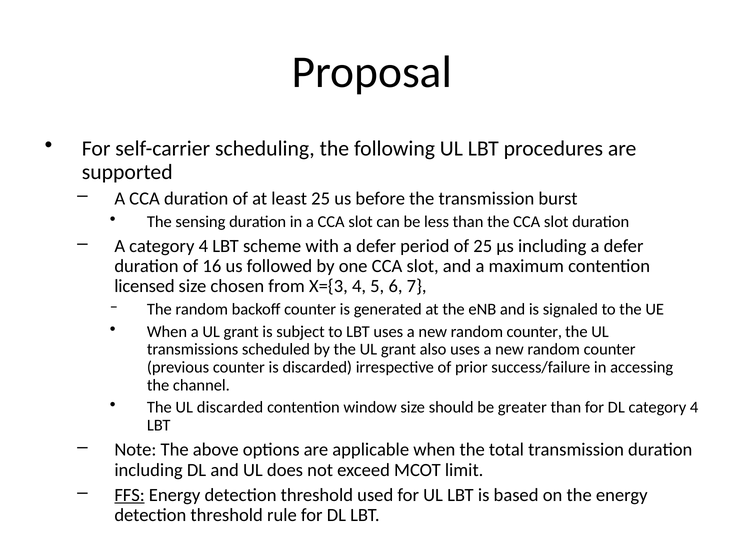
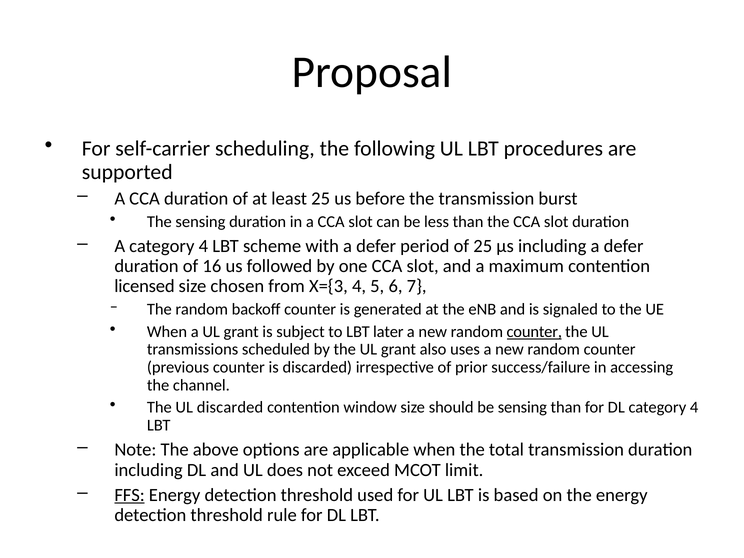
LBT uses: uses -> later (388, 332)
counter underline: none -> present (534, 332)
be greater: greater -> sensing (522, 407)
